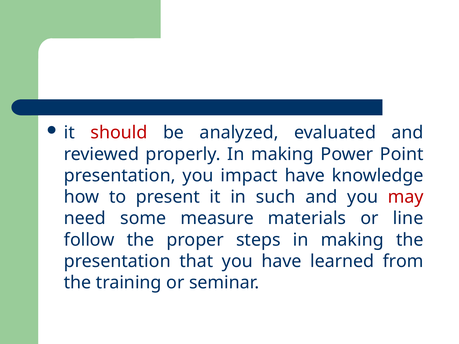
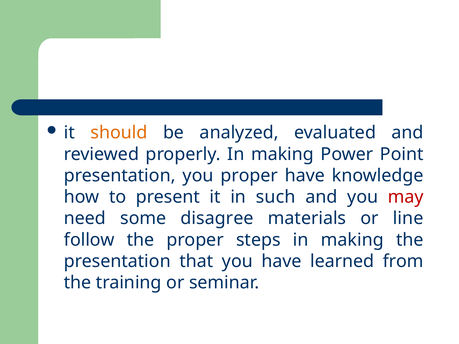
should colour: red -> orange (119, 133)
you impact: impact -> proper (249, 176)
measure: measure -> disagree (217, 219)
